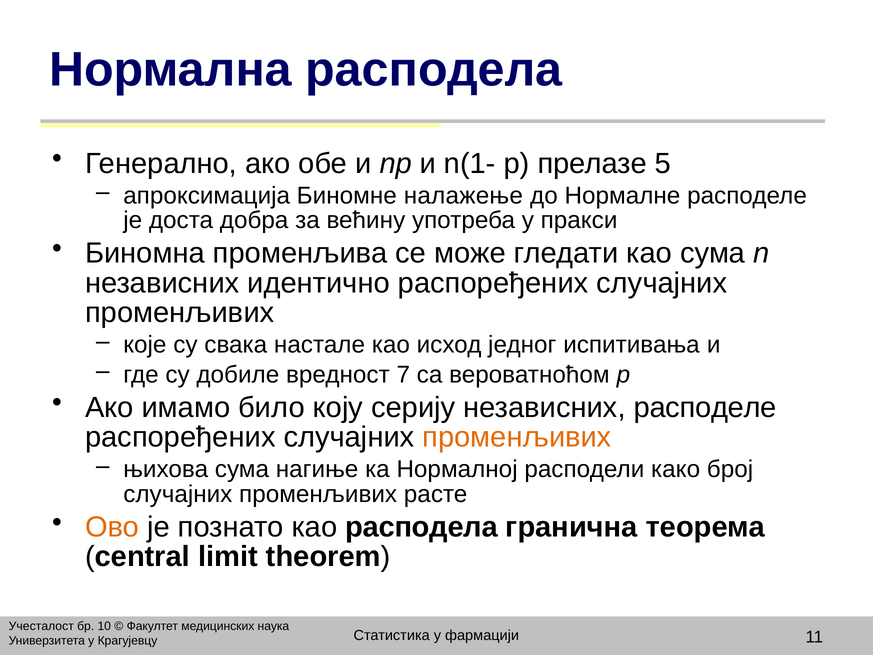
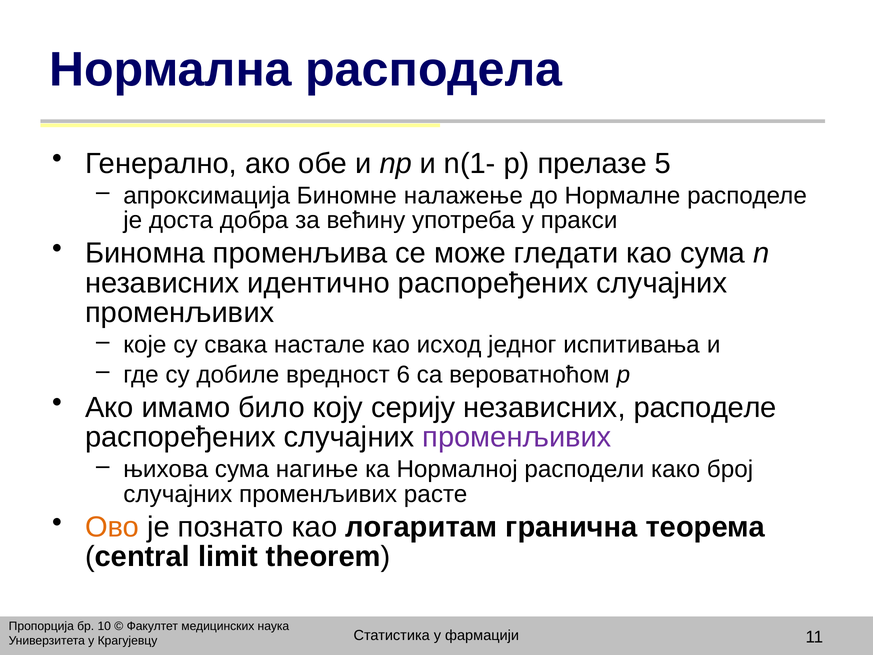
7: 7 -> 6 (403, 374)
променљивих colour: orange -> purple (517, 437)
као расподела: расподела -> логаритам (421, 527)
Учесталост: Учесталост -> Пропорција (41, 626)
